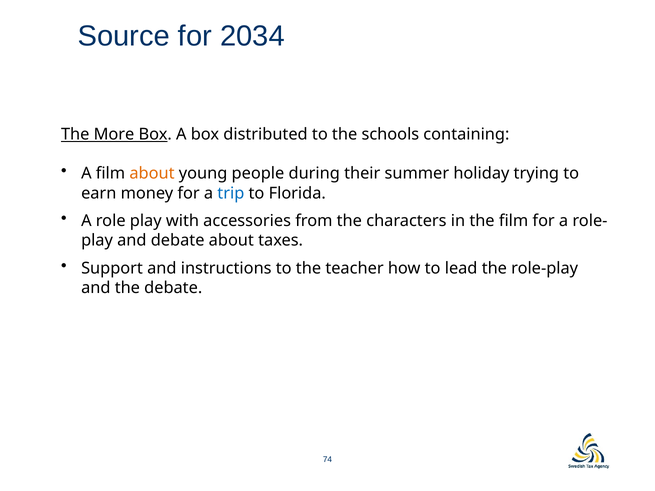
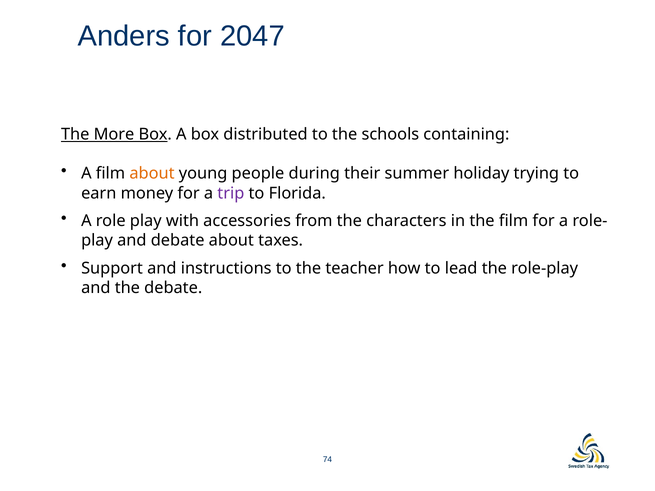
Source: Source -> Anders (124, 36)
2034: 2034 -> 2047 (252, 36)
trip colour: blue -> purple (231, 193)
